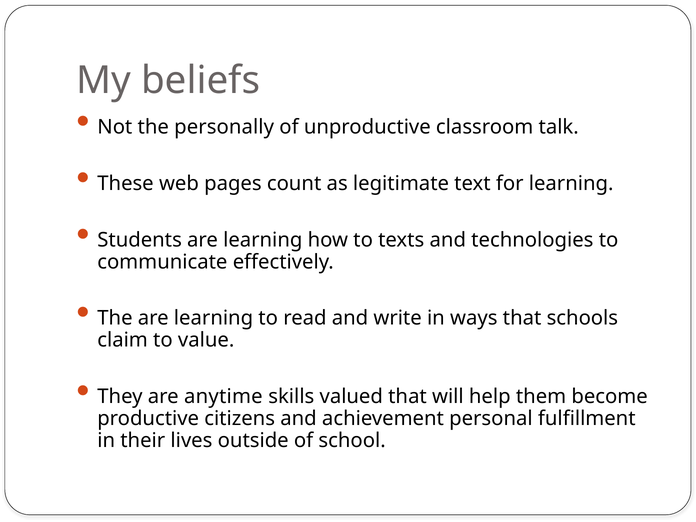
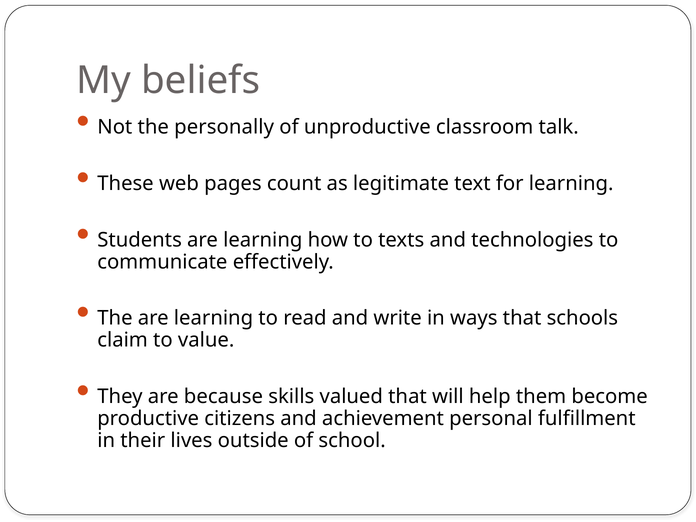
anytime: anytime -> because (223, 397)
